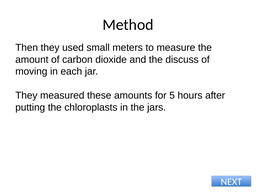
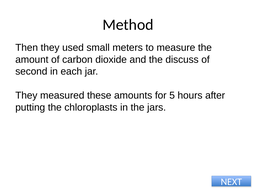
moving: moving -> second (31, 71)
